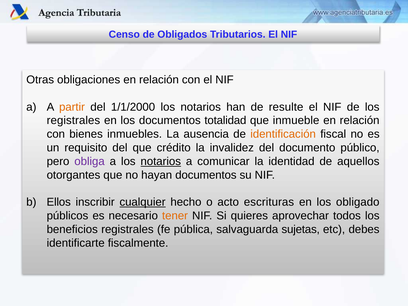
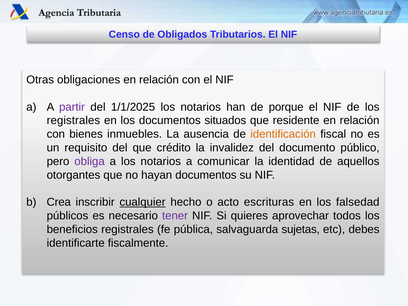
partir colour: orange -> purple (72, 107)
1/1/2000: 1/1/2000 -> 1/1/2025 (133, 107)
resulte: resulte -> porque (286, 107)
totalidad: totalidad -> situados (225, 121)
inmueble: inmueble -> residente (296, 121)
notarios underline: present -> none (161, 161)
Ellos: Ellos -> Crea (59, 202)
obligado: obligado -> falsedad (358, 202)
tener colour: orange -> purple (175, 216)
